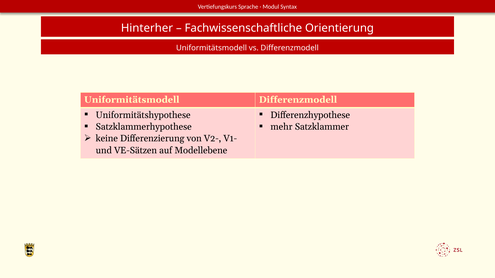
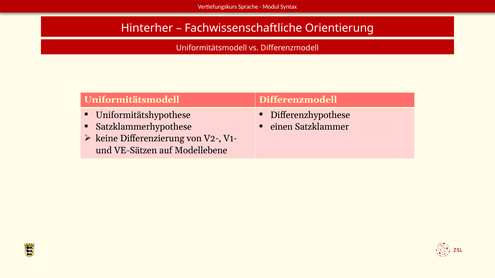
mehr: mehr -> einen (282, 127)
